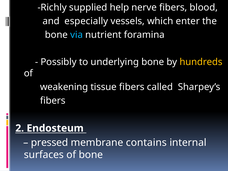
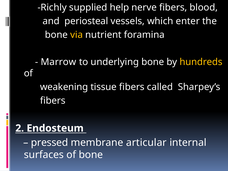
especially: especially -> periosteal (86, 21)
via colour: light blue -> yellow (77, 35)
Possibly: Possibly -> Marrow (59, 62)
contains: contains -> articular (146, 143)
